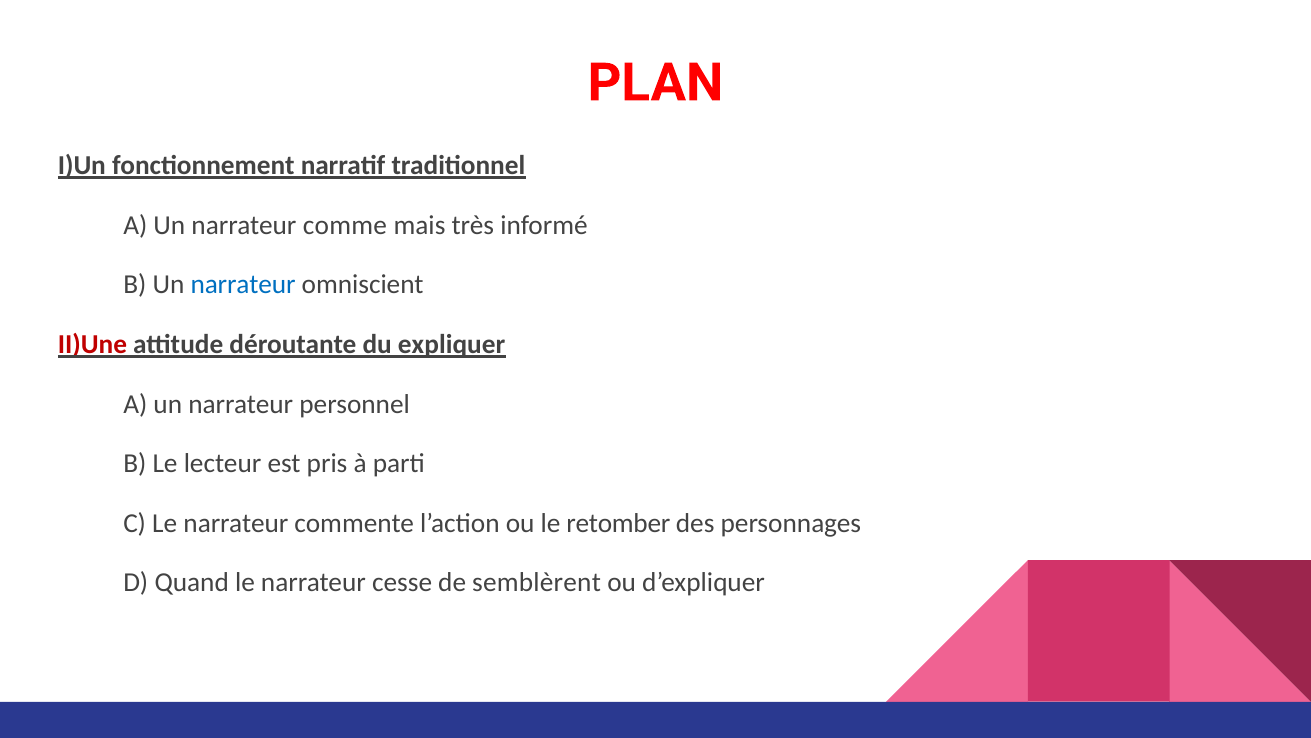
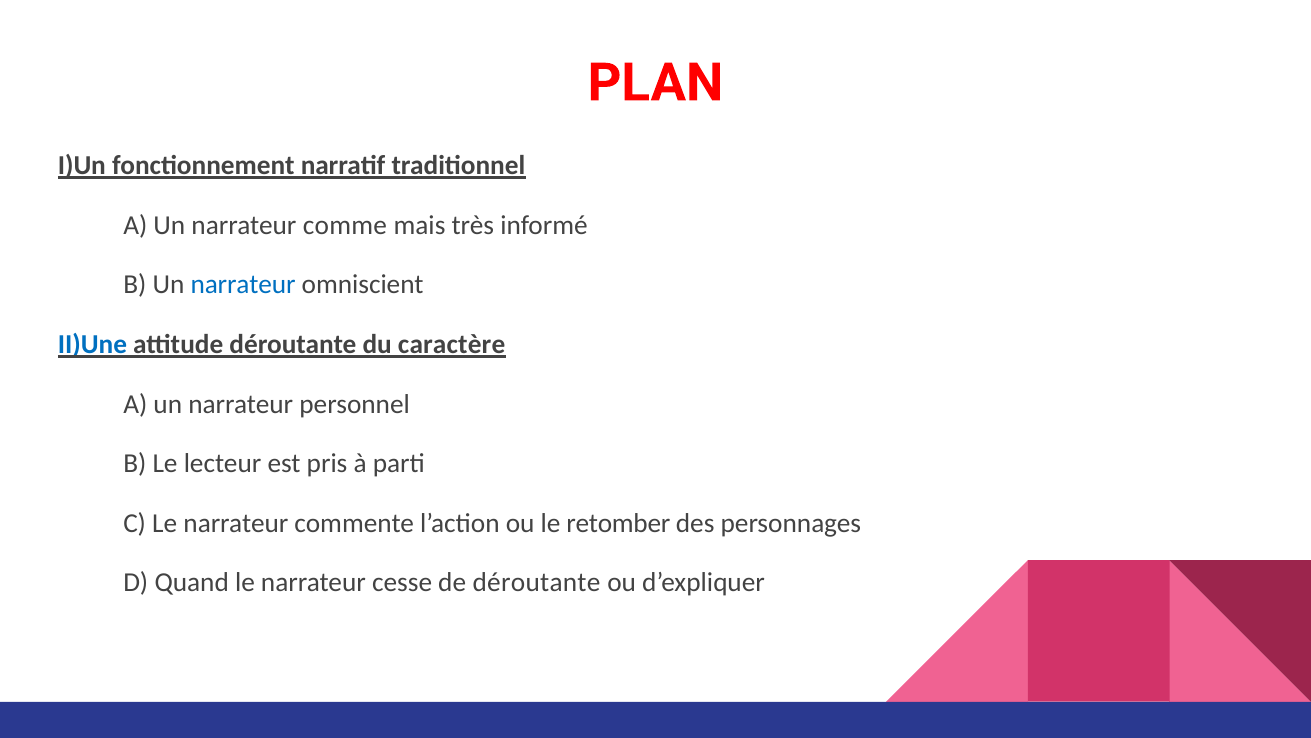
II)Une colour: red -> blue (92, 344)
expliquer: expliquer -> caractère (452, 344)
de semblèrent: semblèrent -> déroutante (537, 582)
